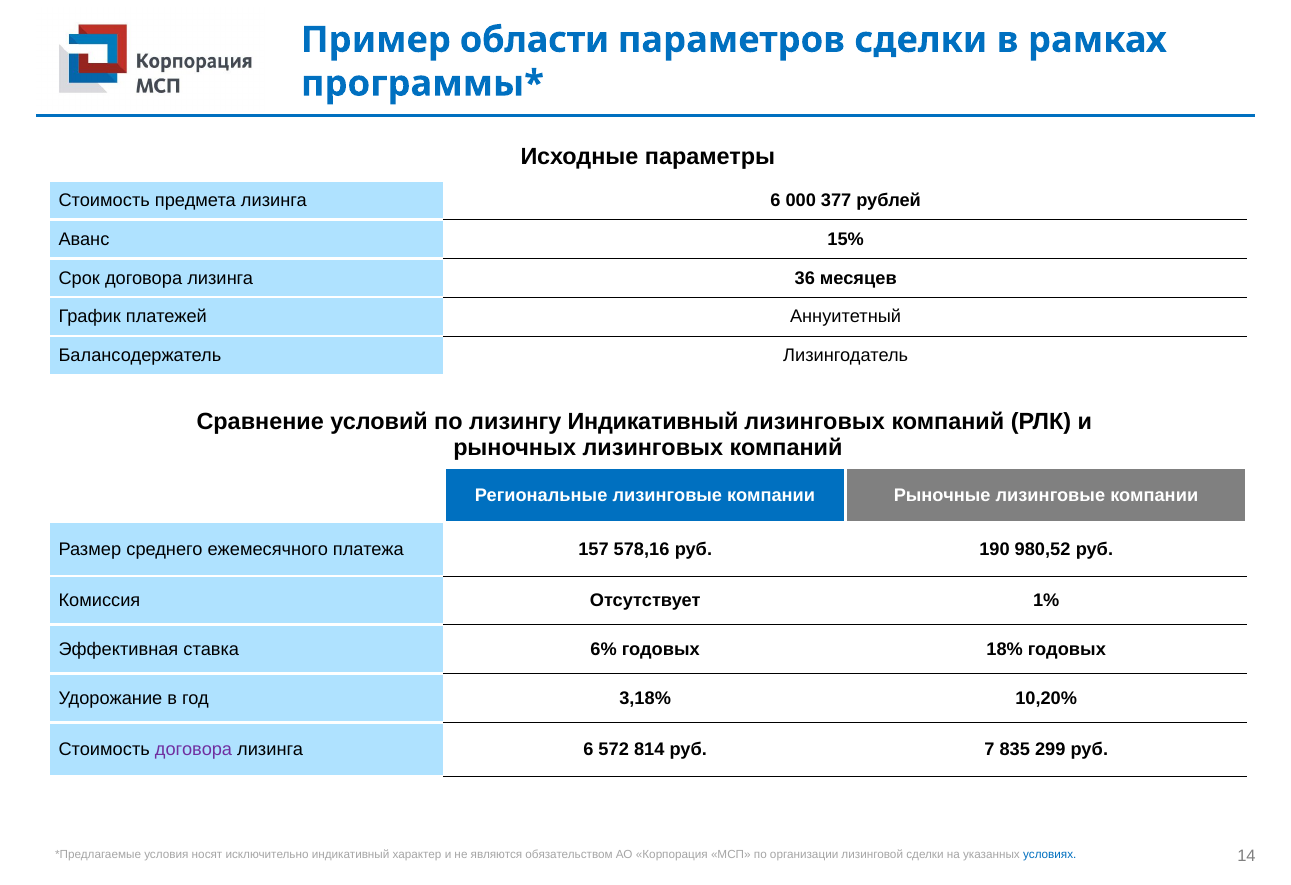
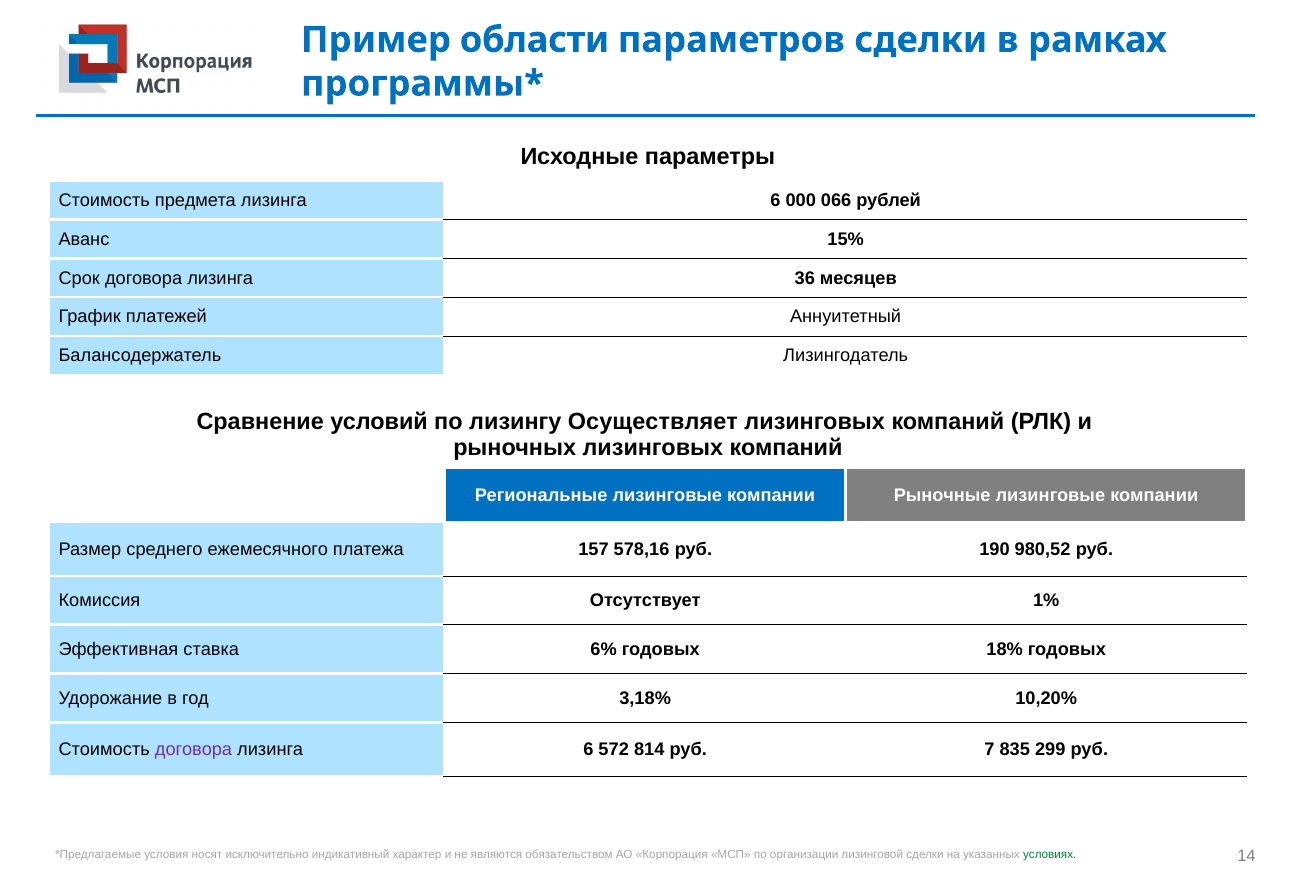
377: 377 -> 066 (836, 200)
лизингу Индикативный: Индикативный -> Осуществляет (653, 422)
условиях colour: blue -> green (1050, 855)
